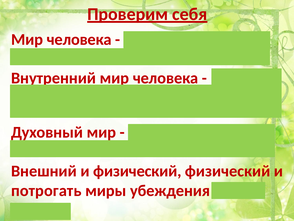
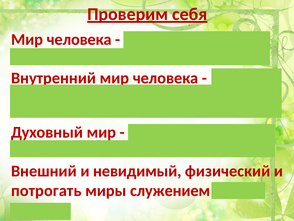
и физический: физический -> невидимый (137, 171)
миры убеждения: убеждения -> служением (170, 190)
